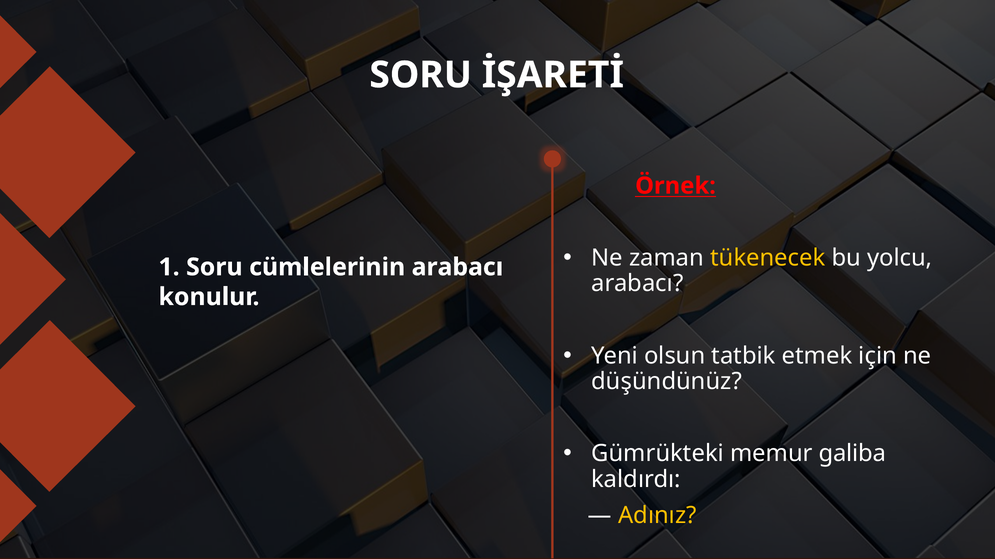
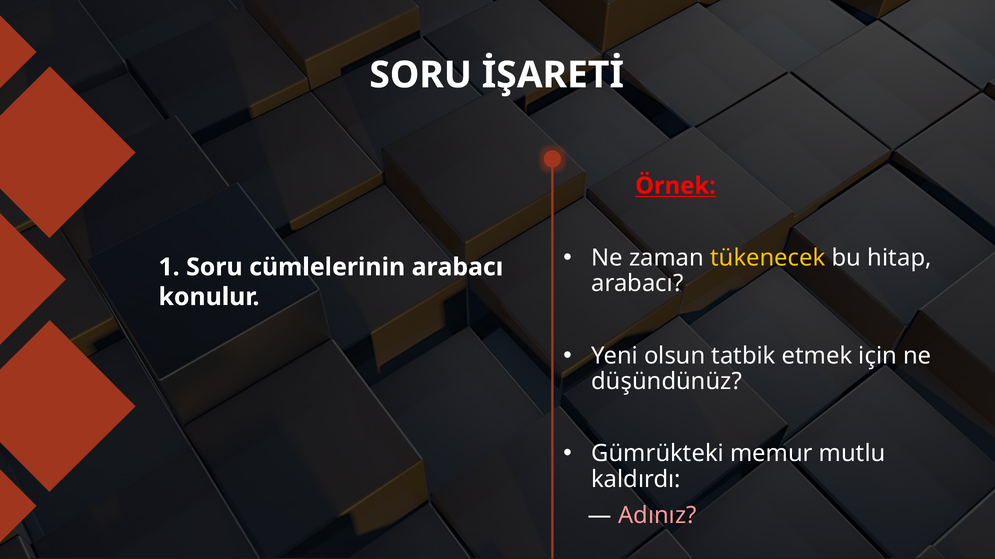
yolcu: yolcu -> hitap (900, 258)
galiba: galiba -> mutlu (852, 454)
Adınız colour: yellow -> pink (657, 516)
